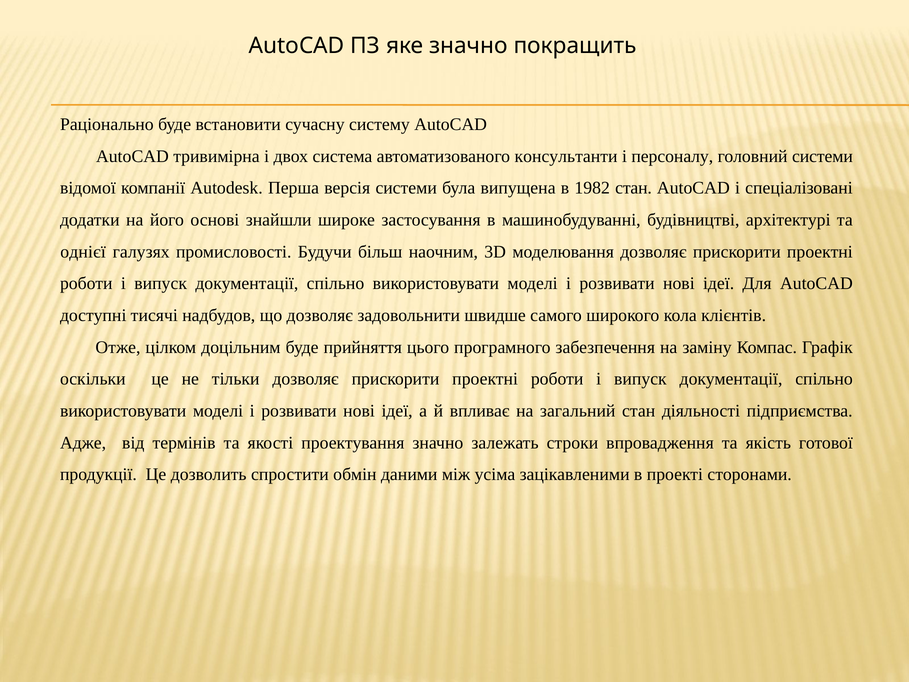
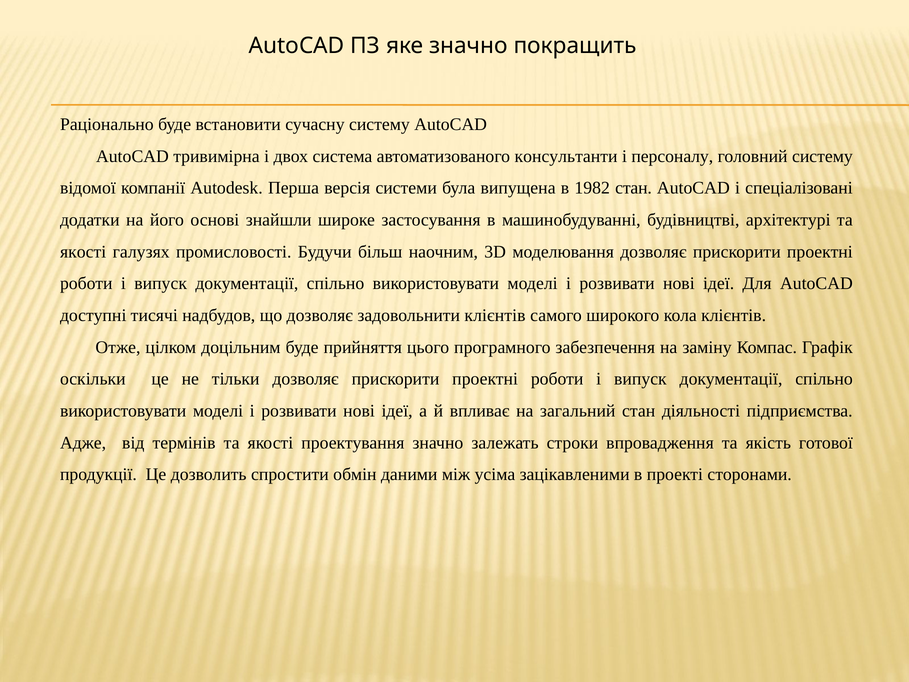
головний системи: системи -> систему (822, 156)
однієї: однієї -> якості (83, 252)
задовольнити швидше: швидше -> клієнтів (495, 315)
